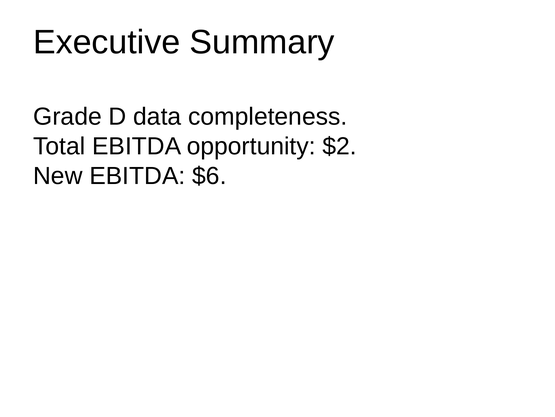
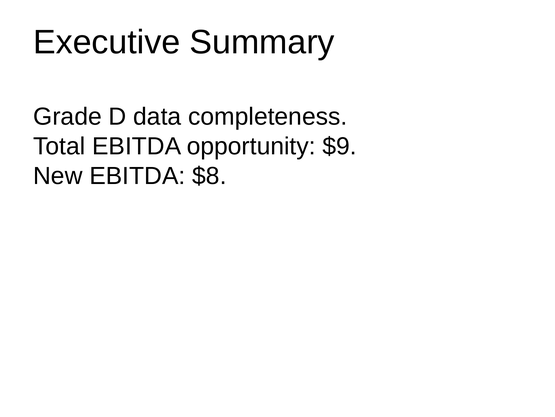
$2: $2 -> $9 (340, 146)
$6: $6 -> $8 (209, 176)
